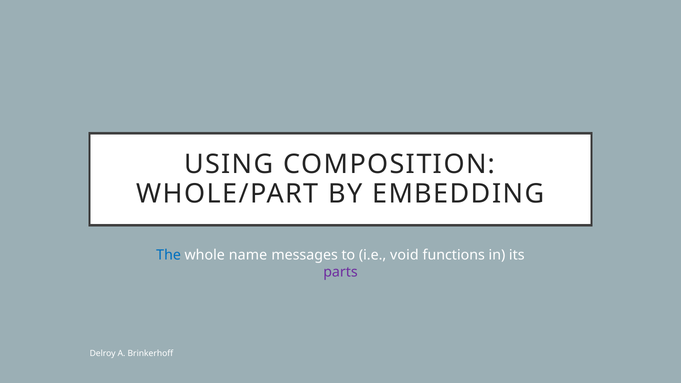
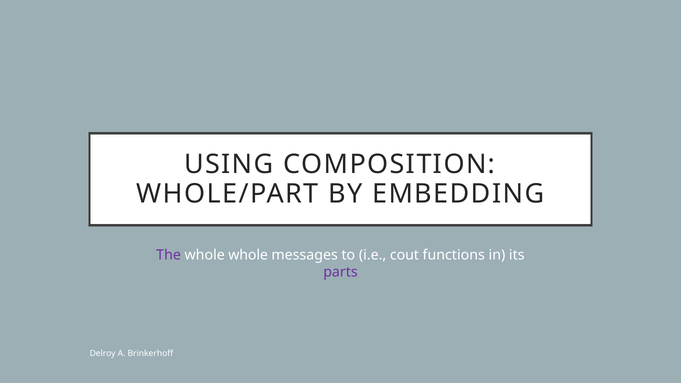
The colour: blue -> purple (169, 255)
whole name: name -> whole (248, 255)
void: void -> cout (404, 255)
